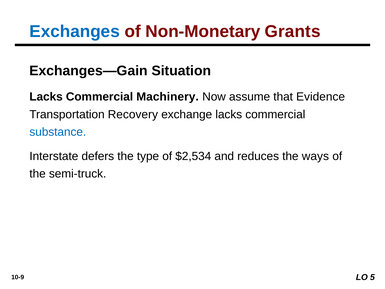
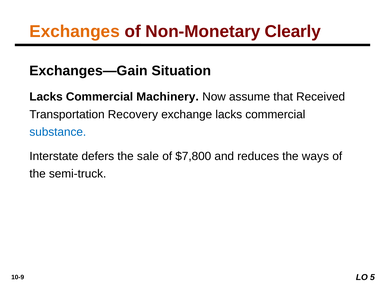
Exchanges colour: blue -> orange (75, 31)
Grants: Grants -> Clearly (293, 31)
Evidence: Evidence -> Received (321, 97)
type: type -> sale (148, 156)
$2,534: $2,534 -> $7,800 (193, 156)
